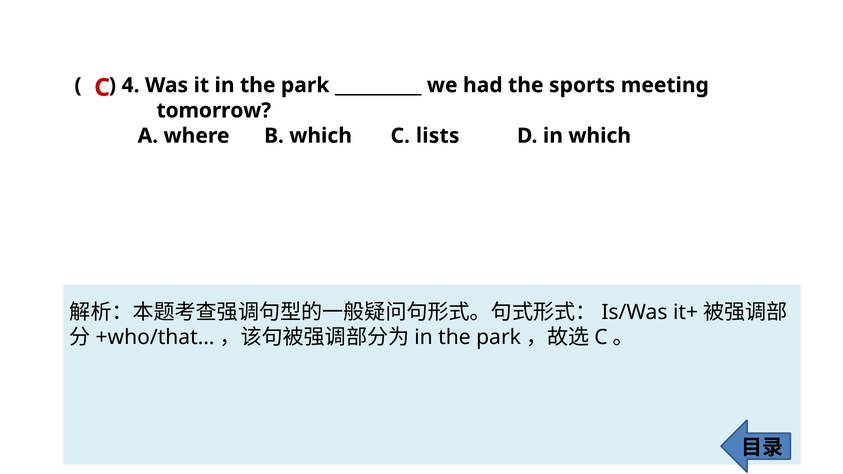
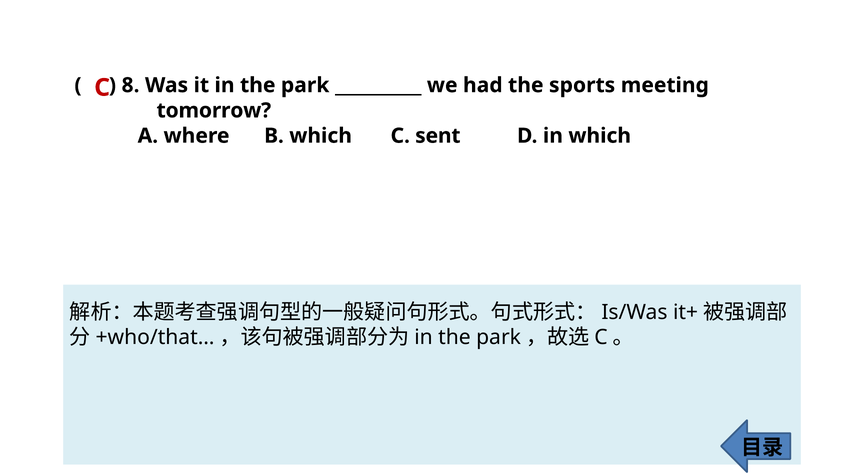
4: 4 -> 8 (131, 85)
lists: lists -> sent (438, 136)
